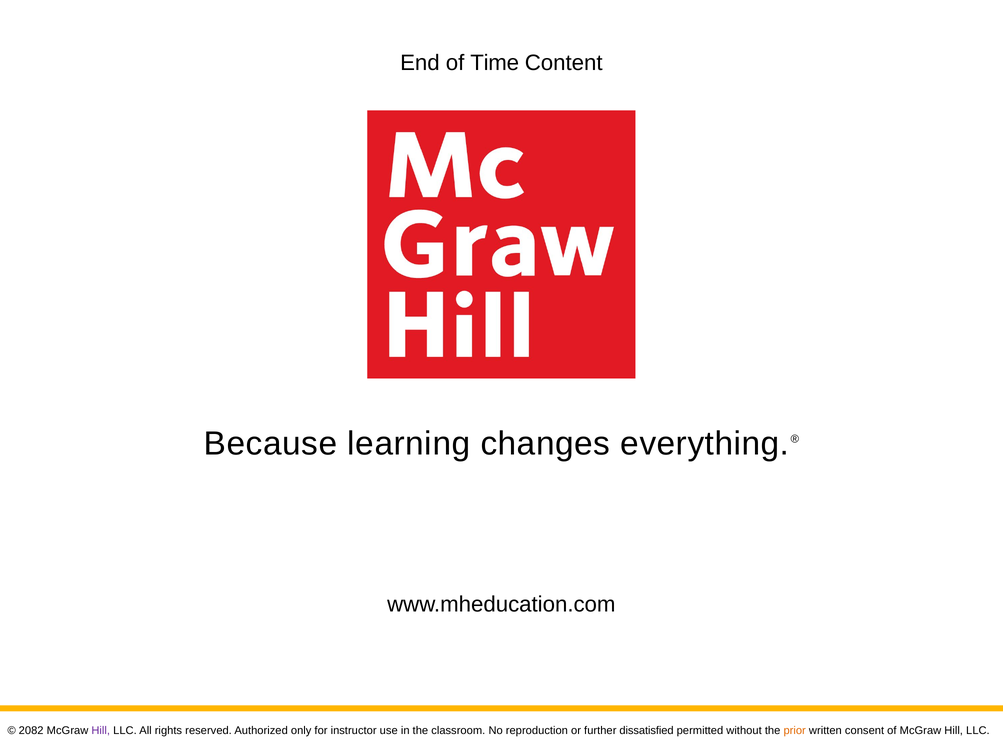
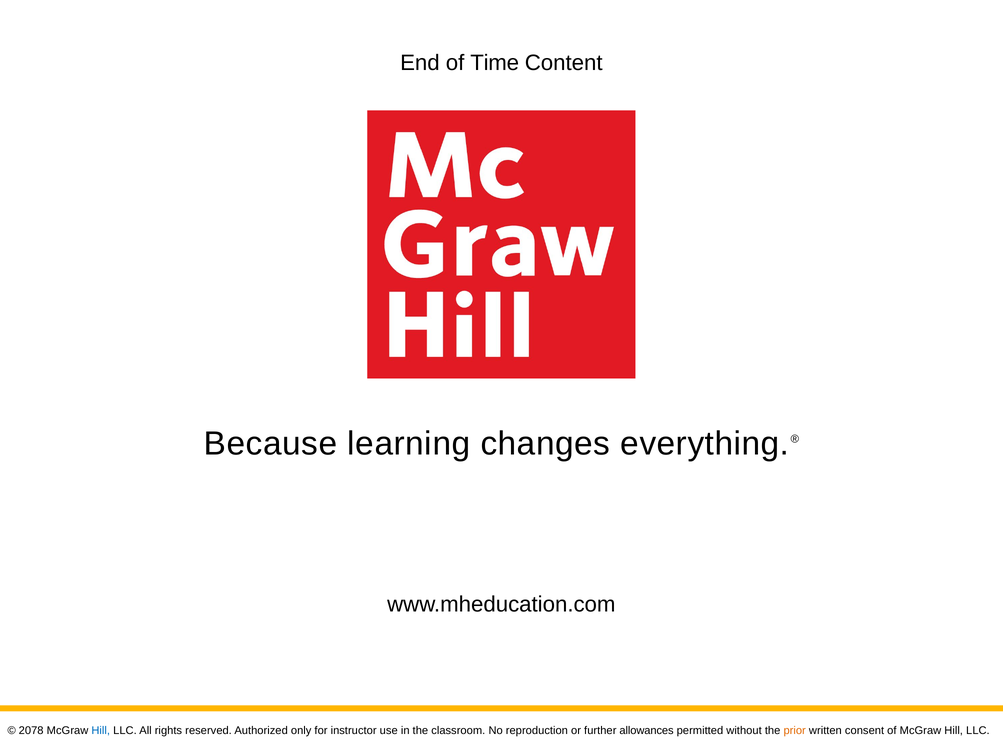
2082: 2082 -> 2078 (31, 731)
Hill colour: purple -> blue (101, 731)
dissatisfied: dissatisfied -> allowances (647, 731)
